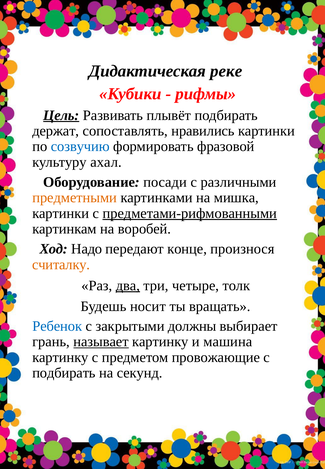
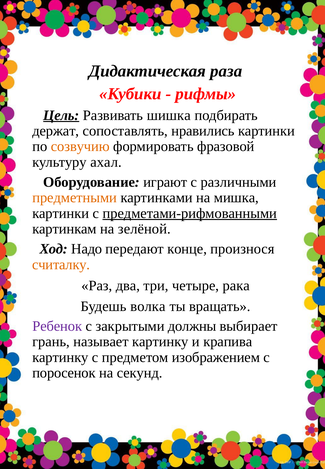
реке: реке -> раза (226, 71)
плывёт: плывёт -> шишка (169, 115)
созвучию colour: blue -> orange (80, 147)
посади: посади -> играют (165, 182)
воробей: воробей -> зелёной (144, 229)
два underline: present -> none (128, 286)
толк: толк -> рака (236, 286)
носит: носит -> волка (148, 307)
Ребенок colour: blue -> purple (57, 326)
называет underline: present -> none (101, 342)
машина: машина -> крапива (228, 342)
провожающие: провожающие -> изображением (216, 358)
подбирать: подбирать -> поросенок (64, 373)
